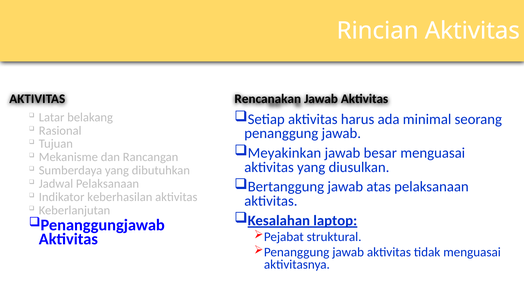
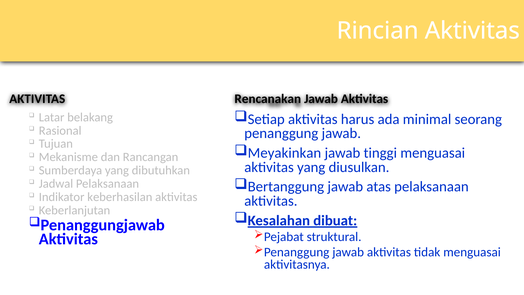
besar: besar -> tinggi (380, 153)
laptop: laptop -> dibuat (335, 220)
